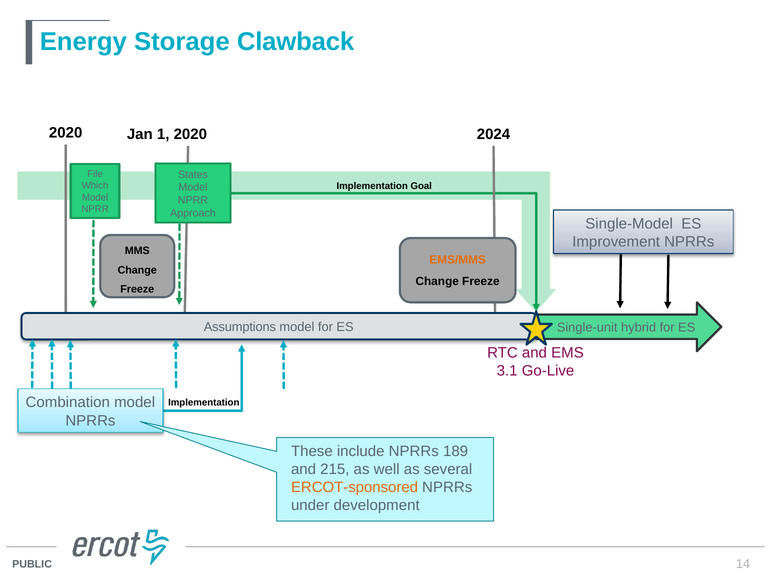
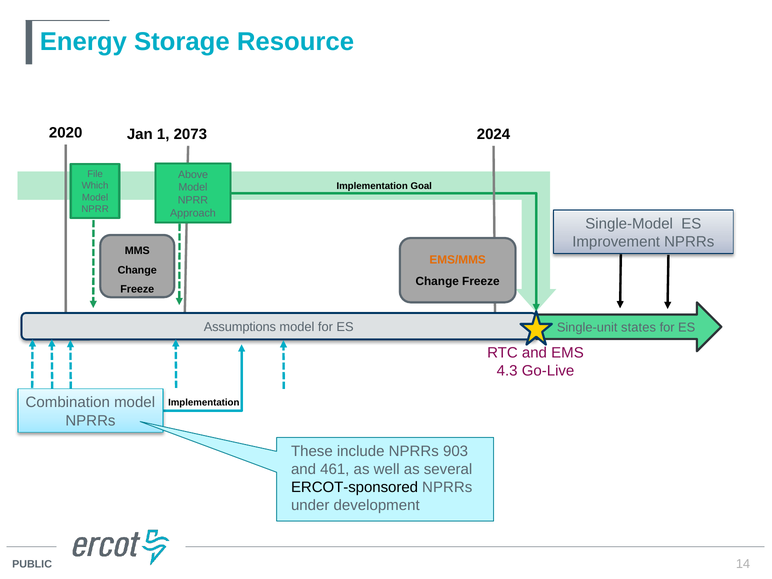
Clawback: Clawback -> Resource (295, 42)
1 2020: 2020 -> 2073 (190, 134)
States: States -> Above (193, 175)
hybrid: hybrid -> states (639, 328)
3.1: 3.1 -> 4.3 (507, 371)
189: 189 -> 903 (456, 451)
215: 215 -> 461 (335, 469)
ERCOT-sponsored colour: orange -> black (355, 487)
